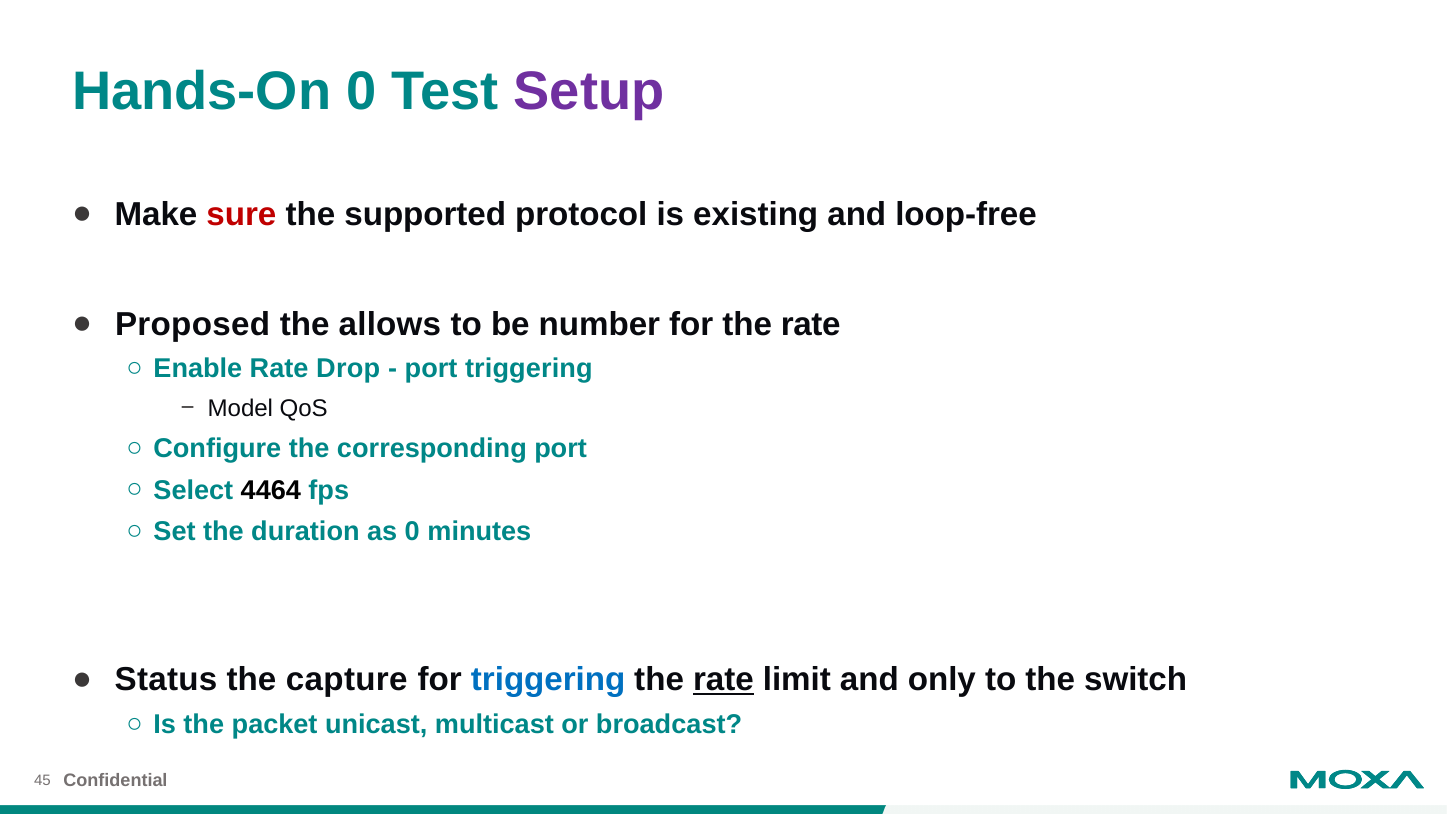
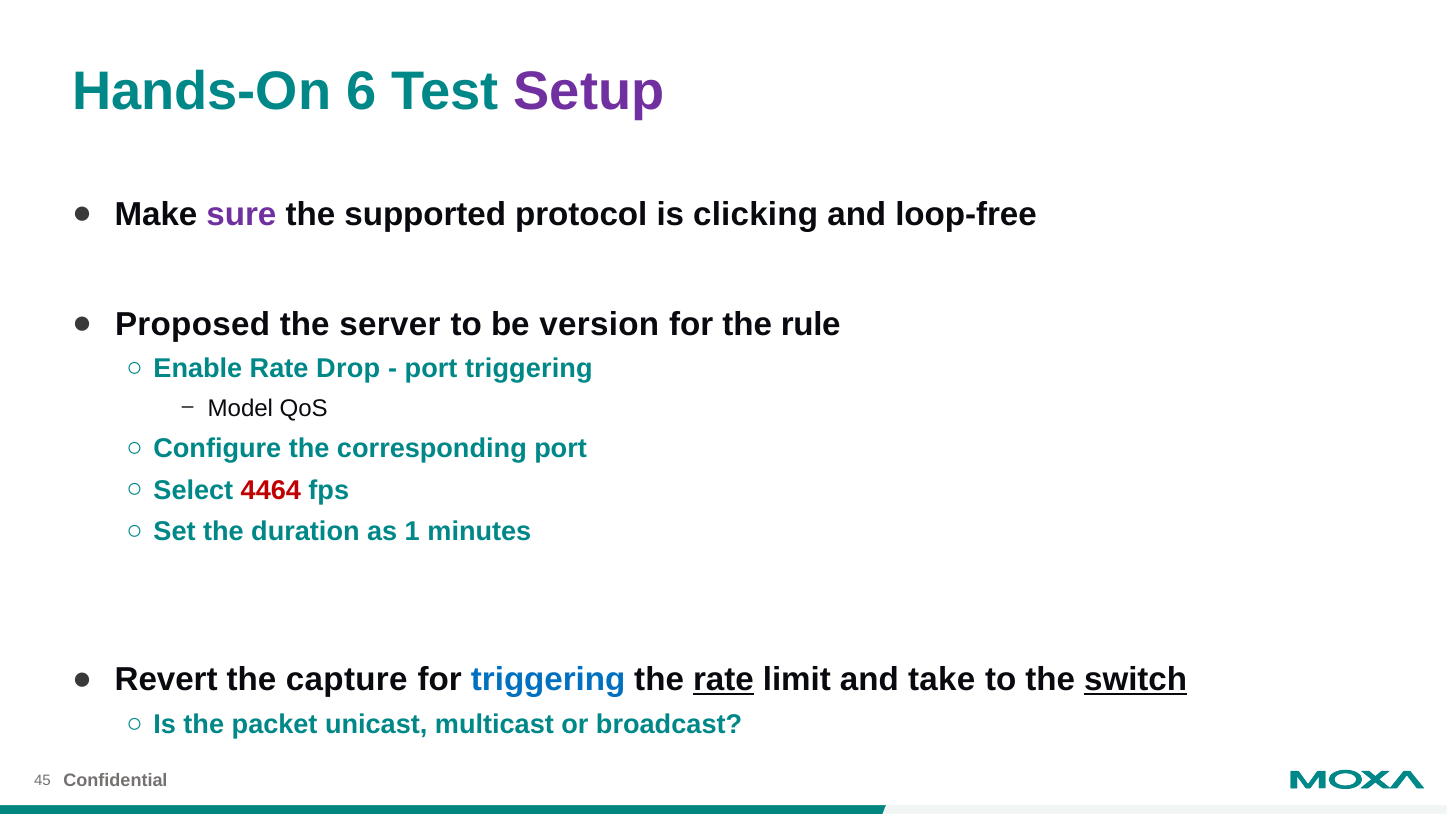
Hands-On 0: 0 -> 6 (361, 91)
sure colour: red -> purple (241, 214)
existing: existing -> clicking (756, 214)
allows: allows -> server (390, 324)
number: number -> version (599, 324)
for the rate: rate -> rule (811, 324)
4464 colour: black -> red (271, 490)
as 0: 0 -> 1 (412, 532)
Status: Status -> Revert (166, 680)
only: only -> take (942, 680)
switch underline: none -> present (1136, 680)
